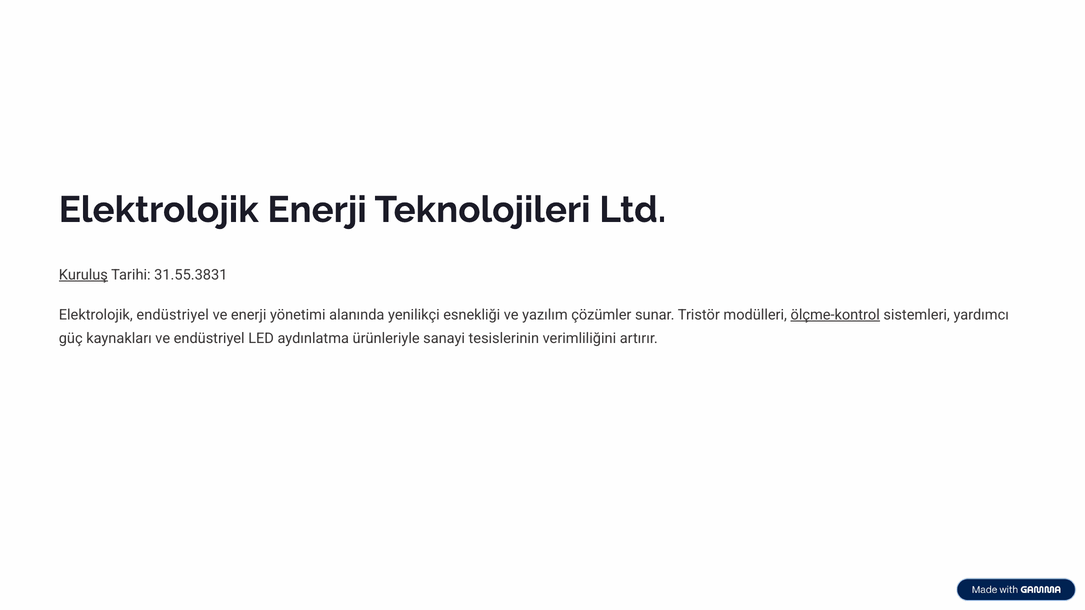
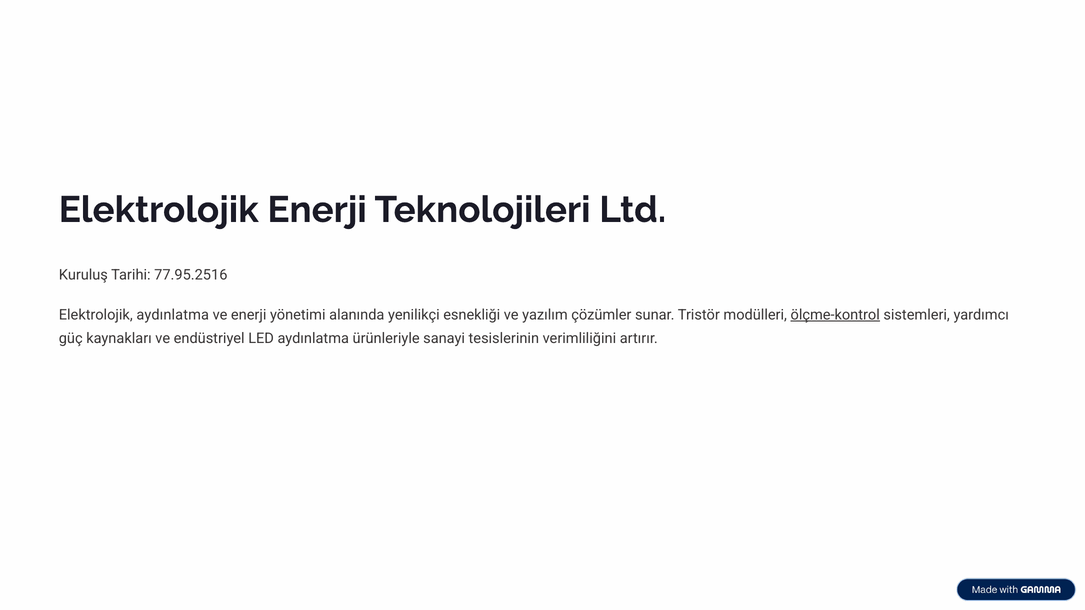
Kuruluş underline: present -> none (83, 275)
31.55.3831: 31.55.3831 -> 77.95.2516 (191, 275)
Elektrolojik endüstriyel: endüstriyel -> aydınlatma (173, 315)
